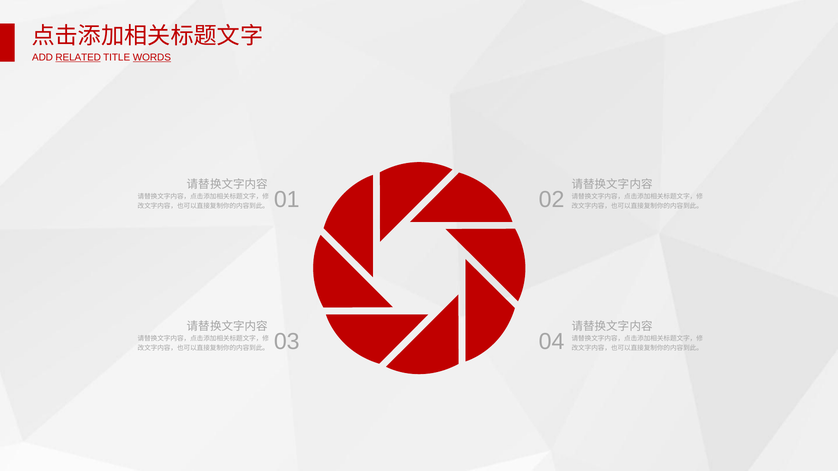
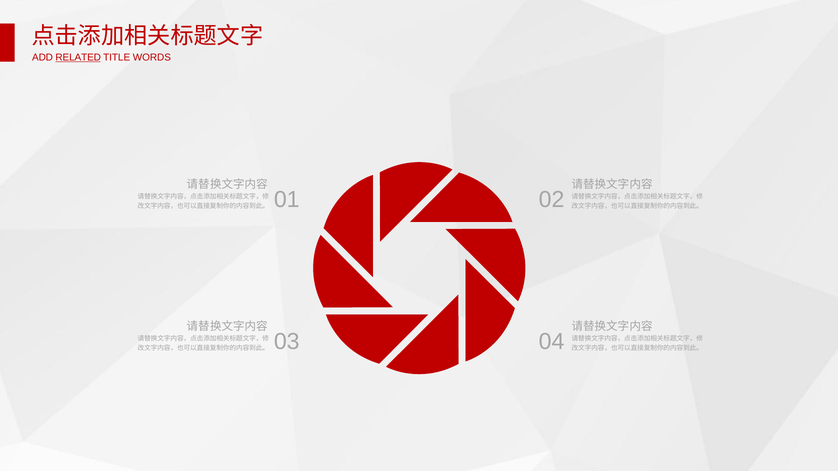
WORDS underline: present -> none (152, 57)
